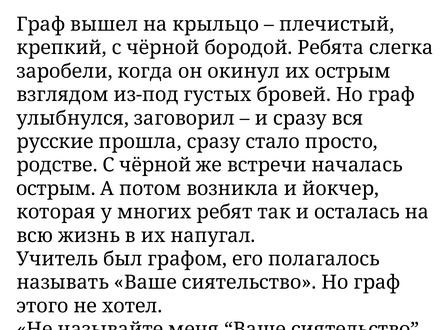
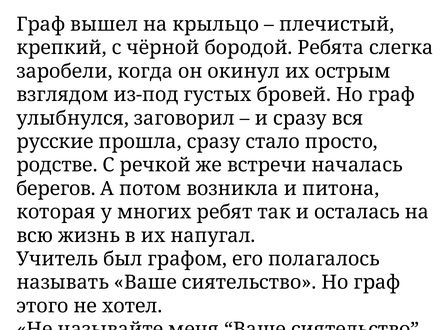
чёрной: чёрной -> речкой (155, 165)
острым: острым -> берегов (56, 189)
йокчер: йокчер -> питона (341, 189)
